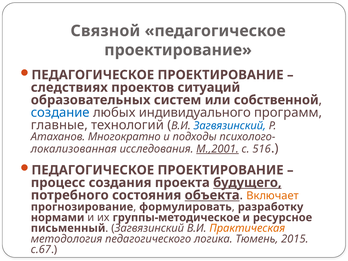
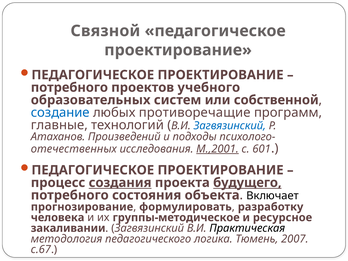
следствиях: следствиях -> потребного (69, 87)
ситуаций: ситуаций -> учебного (209, 87)
индивидуального: индивидуального -> противоречащие (195, 113)
Многократно: Многократно -> Произведений (124, 137)
локализованная: локализованная -> отечественных (74, 149)
516: 516 -> 601 (262, 149)
создания underline: none -> present (120, 183)
объекта underline: present -> none (212, 195)
Включает colour: orange -> black (273, 196)
нормами: нормами -> человека (58, 218)
письменный: письменный -> закаливании (68, 228)
Практическая colour: orange -> black (247, 228)
2015: 2015 -> 2007 (295, 239)
